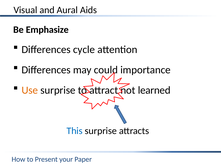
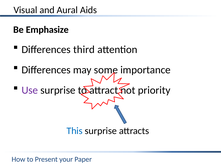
cycle: cycle -> third (84, 49)
could: could -> some (106, 70)
Use colour: orange -> purple (30, 90)
learned: learned -> priority (154, 90)
